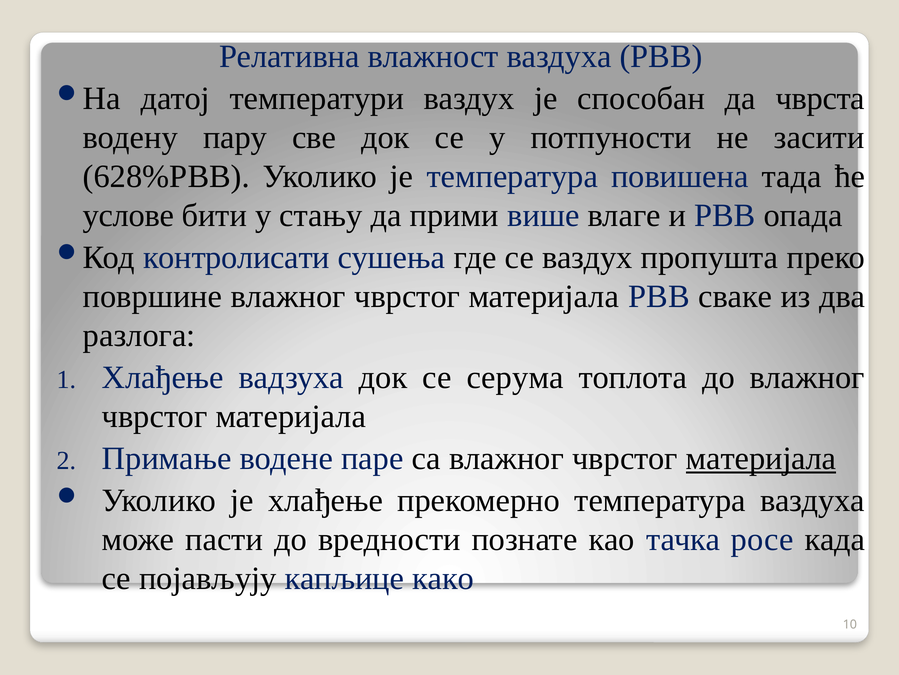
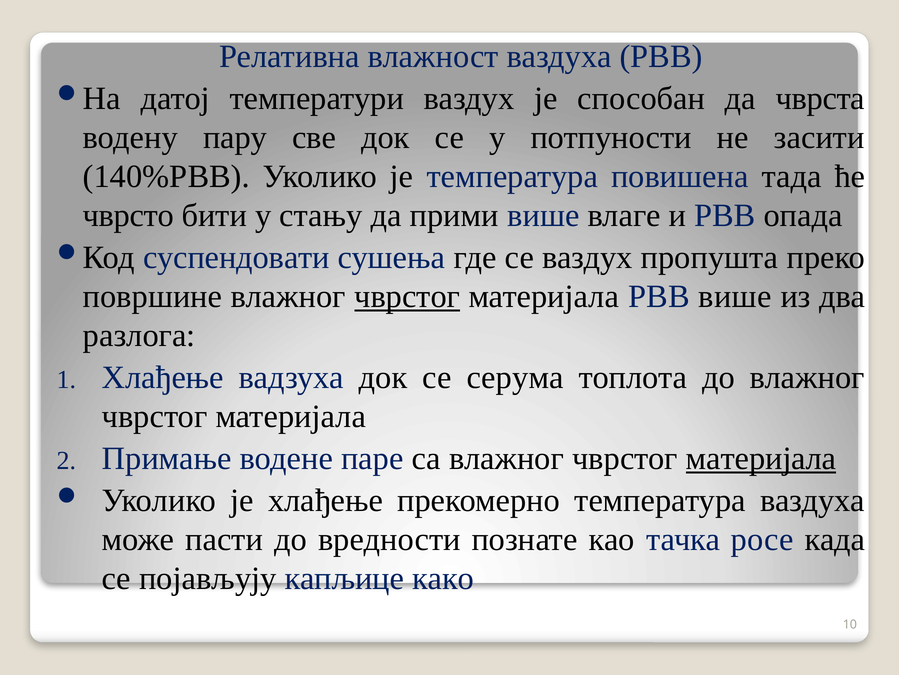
628%РВВ: 628%РВВ -> 140%РВВ (166, 176)
услове: услове -> чврсто (128, 215)
контролисати: контролисати -> суспендовати (236, 257)
чврстог underline: none -> present (407, 296)
РВВ сваке: сваке -> више (735, 296)
